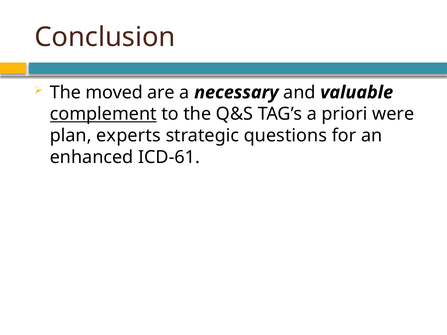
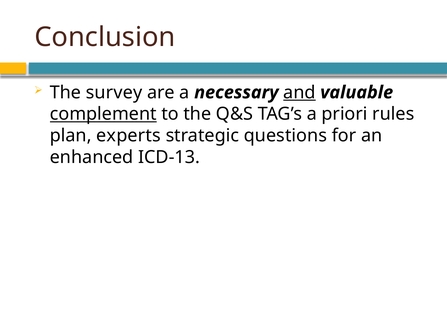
moved: moved -> survey (114, 93)
and underline: none -> present (299, 93)
were: were -> rules (393, 114)
ICD-61: ICD-61 -> ICD-13 (169, 157)
